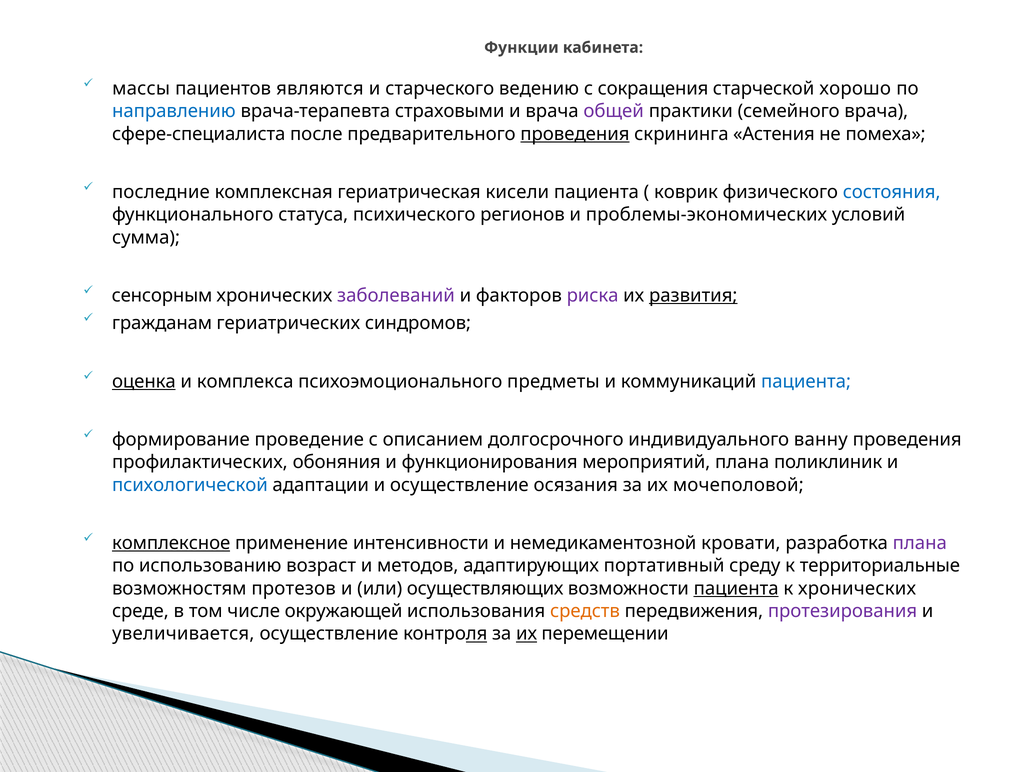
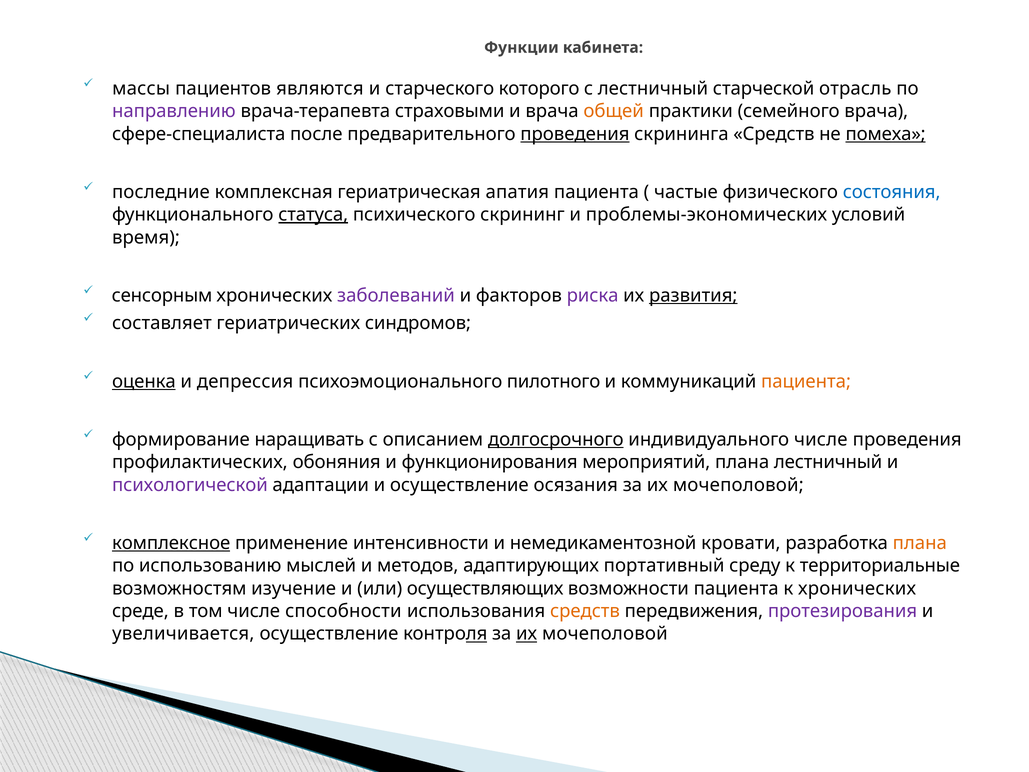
ведению: ведению -> которого (539, 88)
с сокращения: сокращения -> лестничный (653, 88)
хорошо: хорошо -> отрасль (855, 88)
направлению colour: blue -> purple (174, 111)
общей colour: purple -> orange (614, 111)
скрининга Астения: Астения -> Средств (774, 134)
помеха underline: none -> present (886, 134)
кисели: кисели -> апатия (517, 192)
коврик: коврик -> частые (686, 192)
статуса underline: none -> present (313, 215)
регионов: регионов -> скрининг (522, 215)
сумма: сумма -> время (146, 237)
гражданам: гражданам -> составляет (162, 323)
комплекса: комплекса -> депрессия (245, 381)
предметы: предметы -> пилотного (554, 381)
пациента colour: blue -> orange (806, 381)
проведение: проведение -> наращивать (309, 439)
долгосрочного underline: none -> present (556, 439)
индивидуального ванну: ванну -> числе (821, 439)
плана поликлиник: поликлиник -> лестничный (828, 462)
психологической colour: blue -> purple (190, 485)
плана colour: purple -> orange (920, 543)
возраст: возраст -> мыслей (321, 566)
протезов: протезов -> изучение (294, 588)
пациента underline: present -> none (736, 588)
окружающей: окружающей -> способности (343, 611)
контроля за их перемещении: перемещении -> мочеполовой (605, 634)
